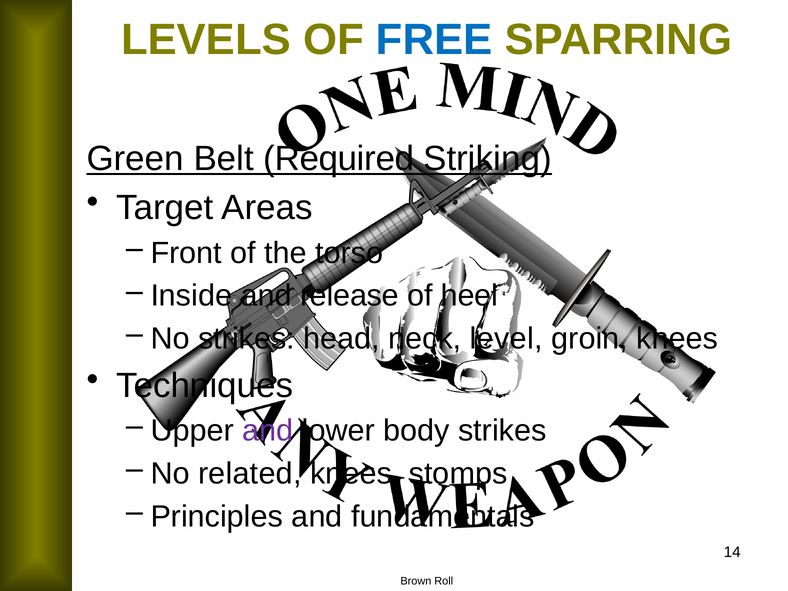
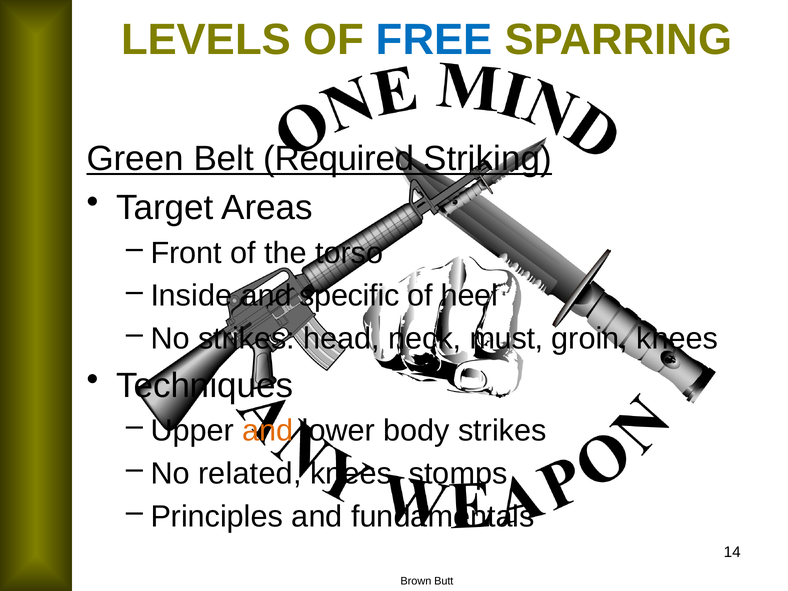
release: release -> specific (349, 296)
level: level -> must (507, 339)
and colour: purple -> orange (268, 431)
Roll: Roll -> Butt (444, 581)
